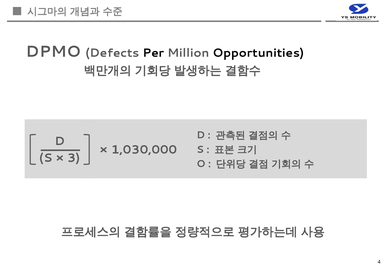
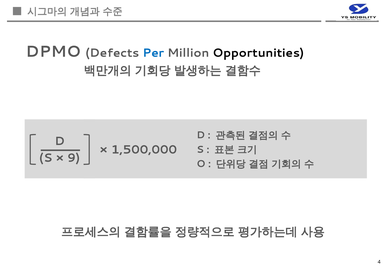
Per colour: black -> blue (153, 53)
1,030,000: 1,030,000 -> 1,500,000 (144, 150)
3: 3 -> 9 (74, 158)
